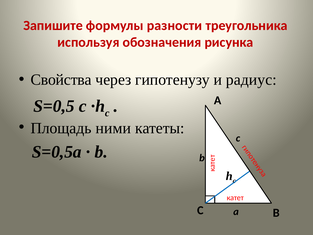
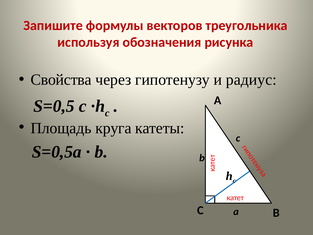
разности: разности -> векторов (175, 25)
ними: ними -> круга (113, 128)
